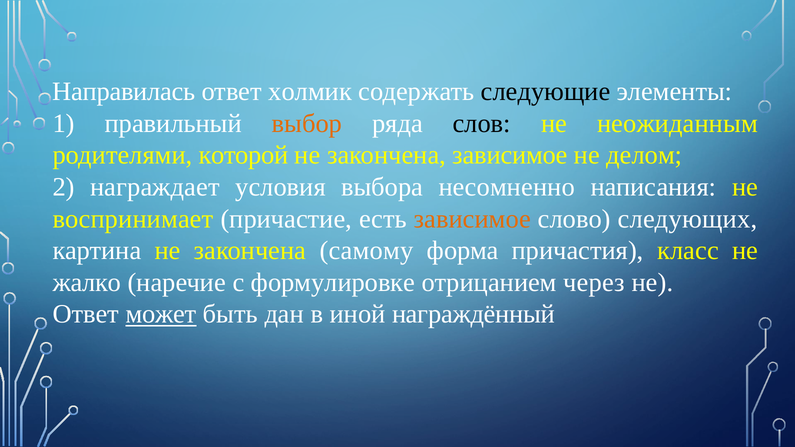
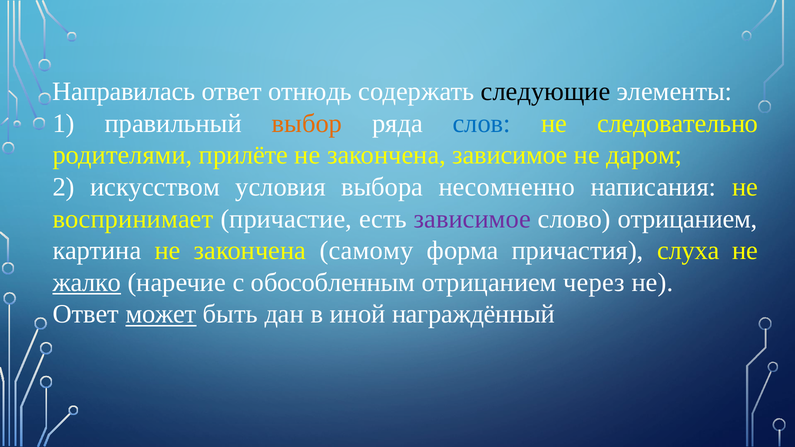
холмик: холмик -> отнюдь (310, 92)
слов colour: black -> blue (482, 123)
неожиданным: неожиданным -> следовательно (678, 123)
которой: которой -> прилёте (243, 155)
делом: делом -> даром (644, 155)
награждает: награждает -> искусством (155, 187)
зависимое colour: orange -> purple (472, 219)
слово следующих: следующих -> отрицанием (688, 219)
класс: класс -> слуха (688, 251)
жалко underline: none -> present (87, 282)
формулировке: формулировке -> обособленным (333, 282)
